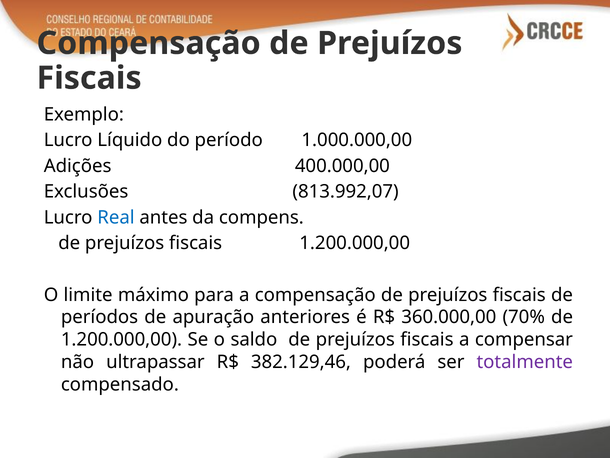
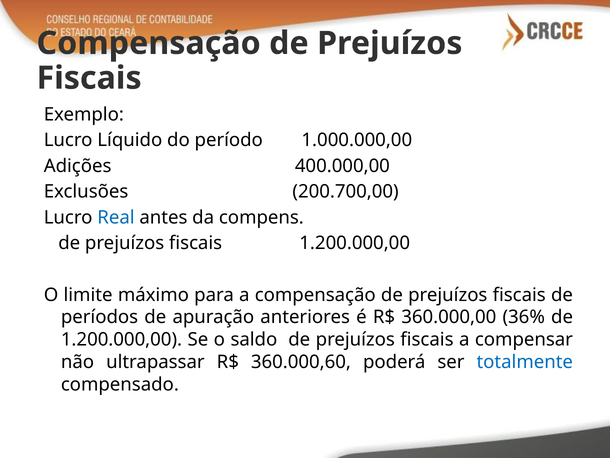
813.992,07: 813.992,07 -> 200.700,00 (346, 192)
70%: 70% -> 36% (524, 317)
382.129,46: 382.129,46 -> 360.000,60 (301, 362)
totalmente colour: purple -> blue (525, 362)
